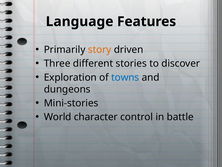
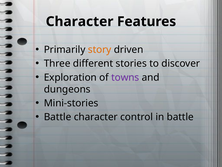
Language: Language -> Character (80, 21)
towns colour: blue -> purple (125, 77)
World: World -> Battle (58, 117)
